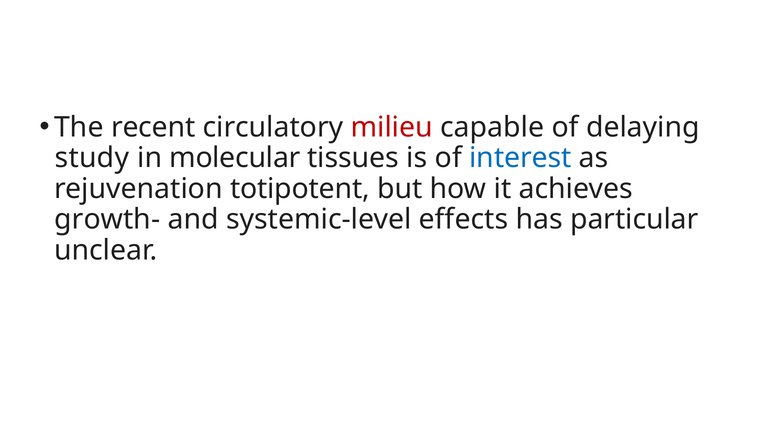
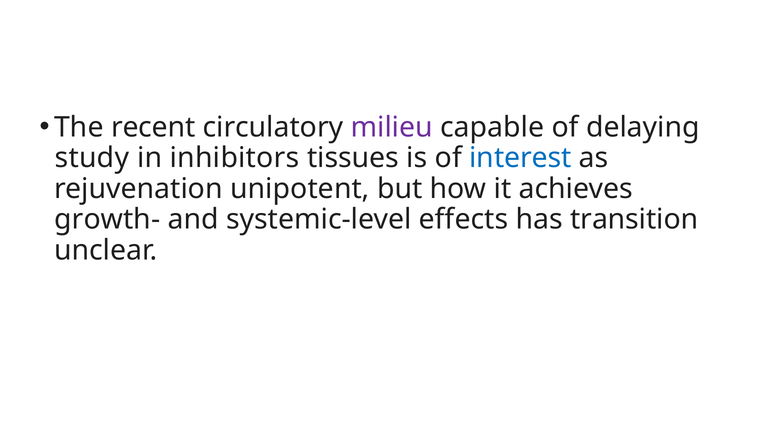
milieu colour: red -> purple (392, 127)
molecular: molecular -> inhibitors (235, 158)
totipotent: totipotent -> unipotent (300, 189)
particular: particular -> transition (634, 219)
